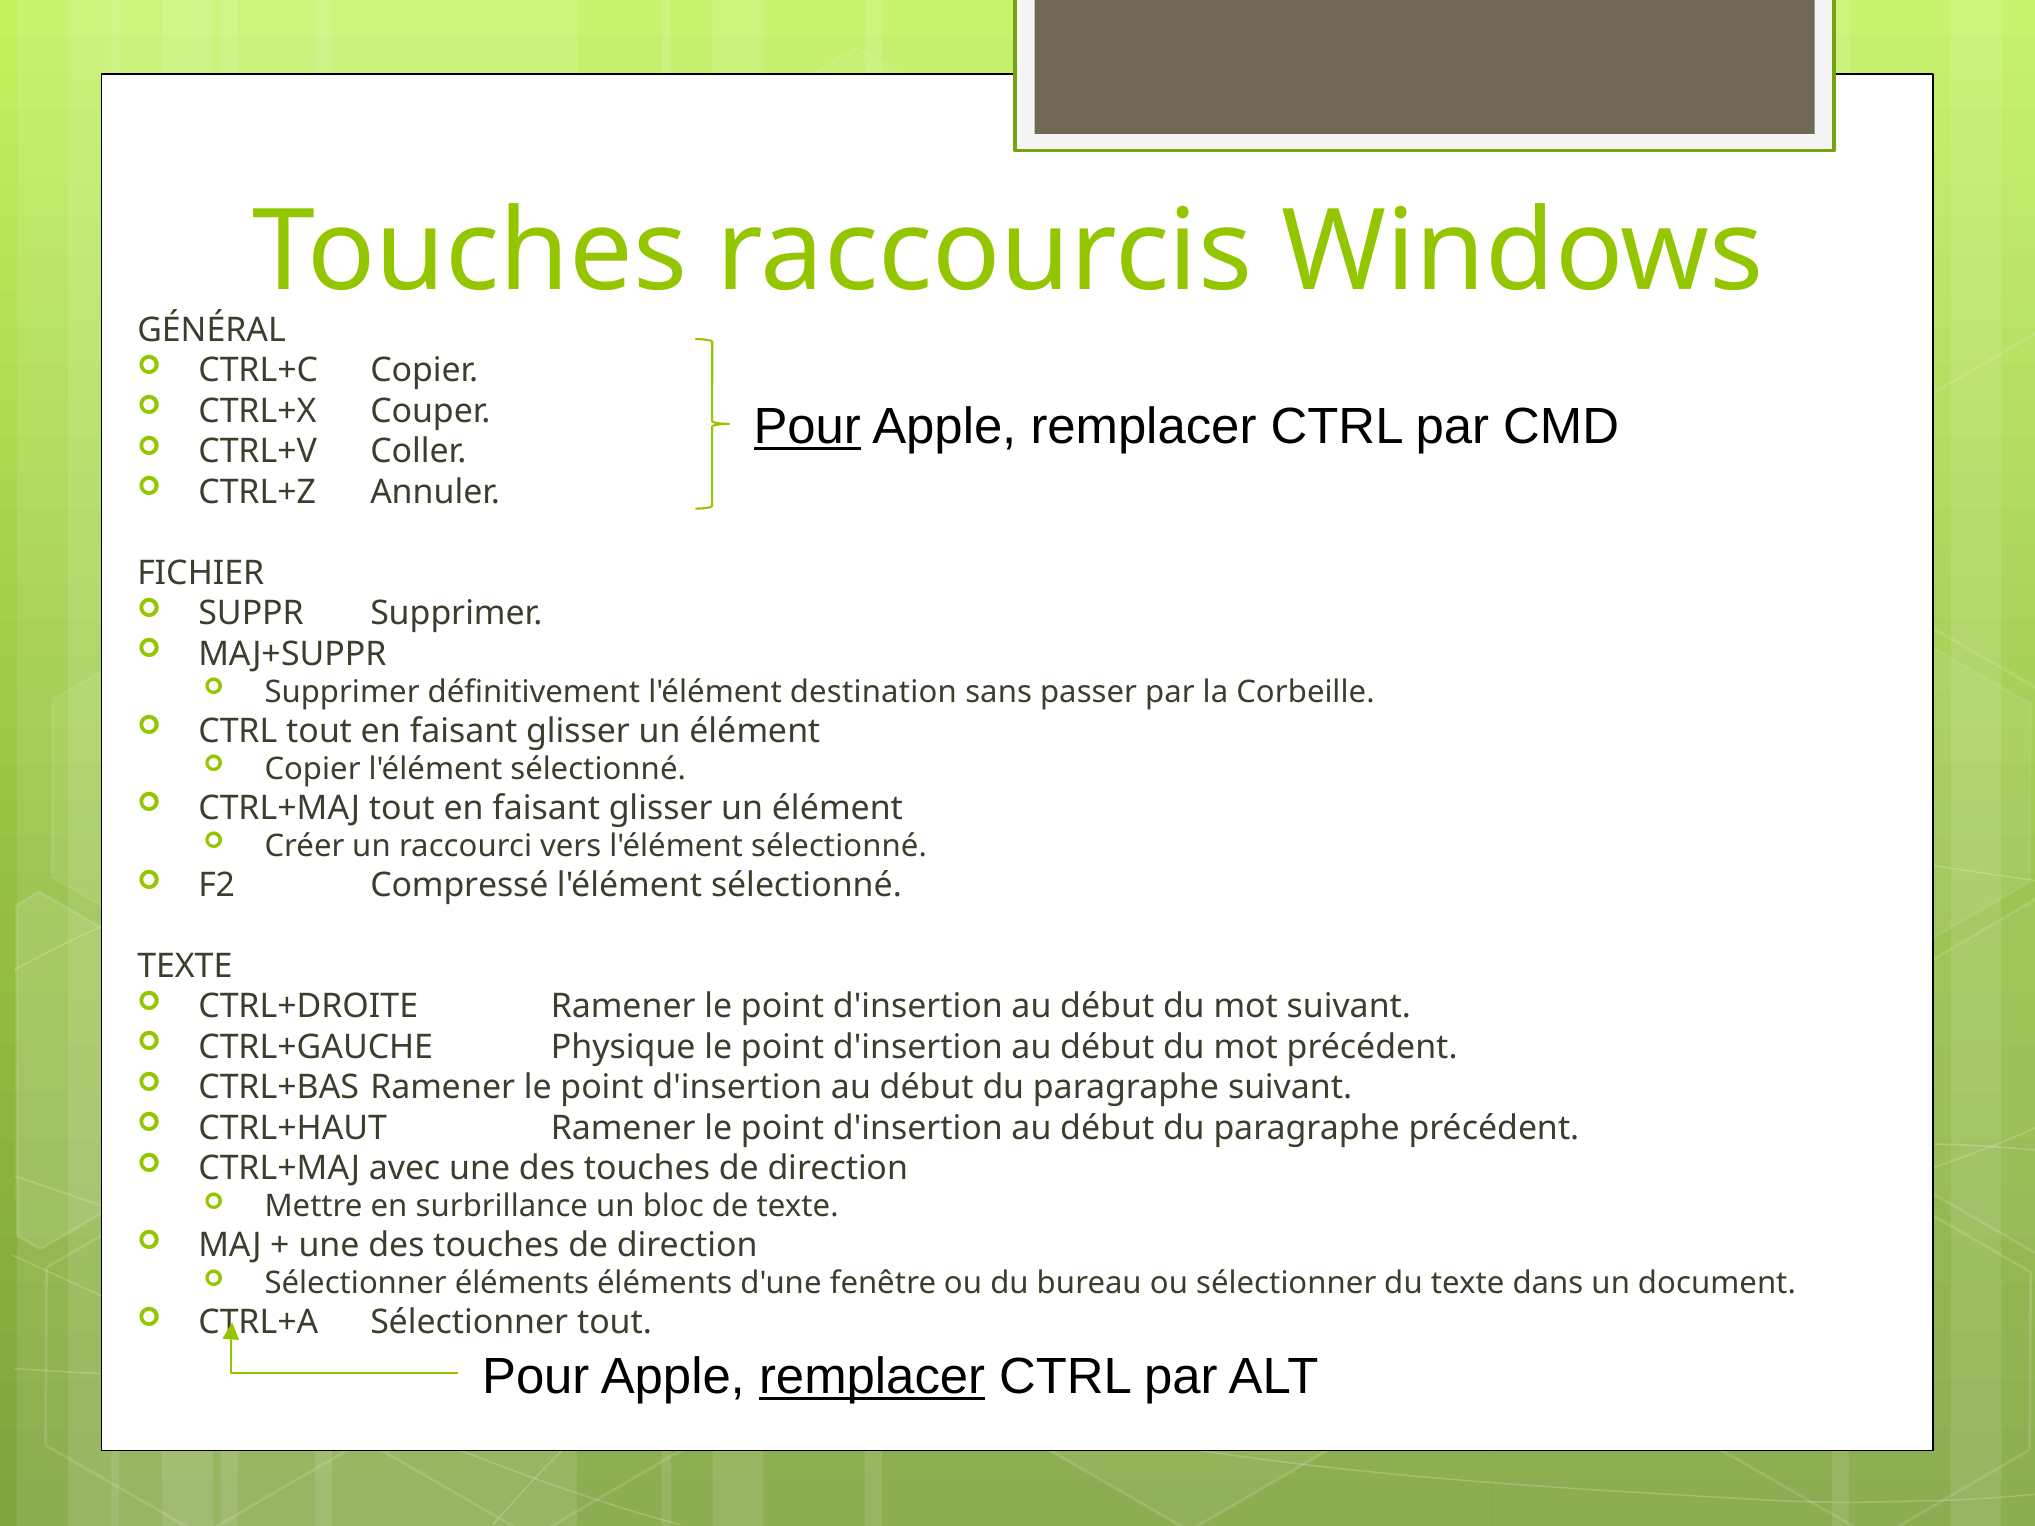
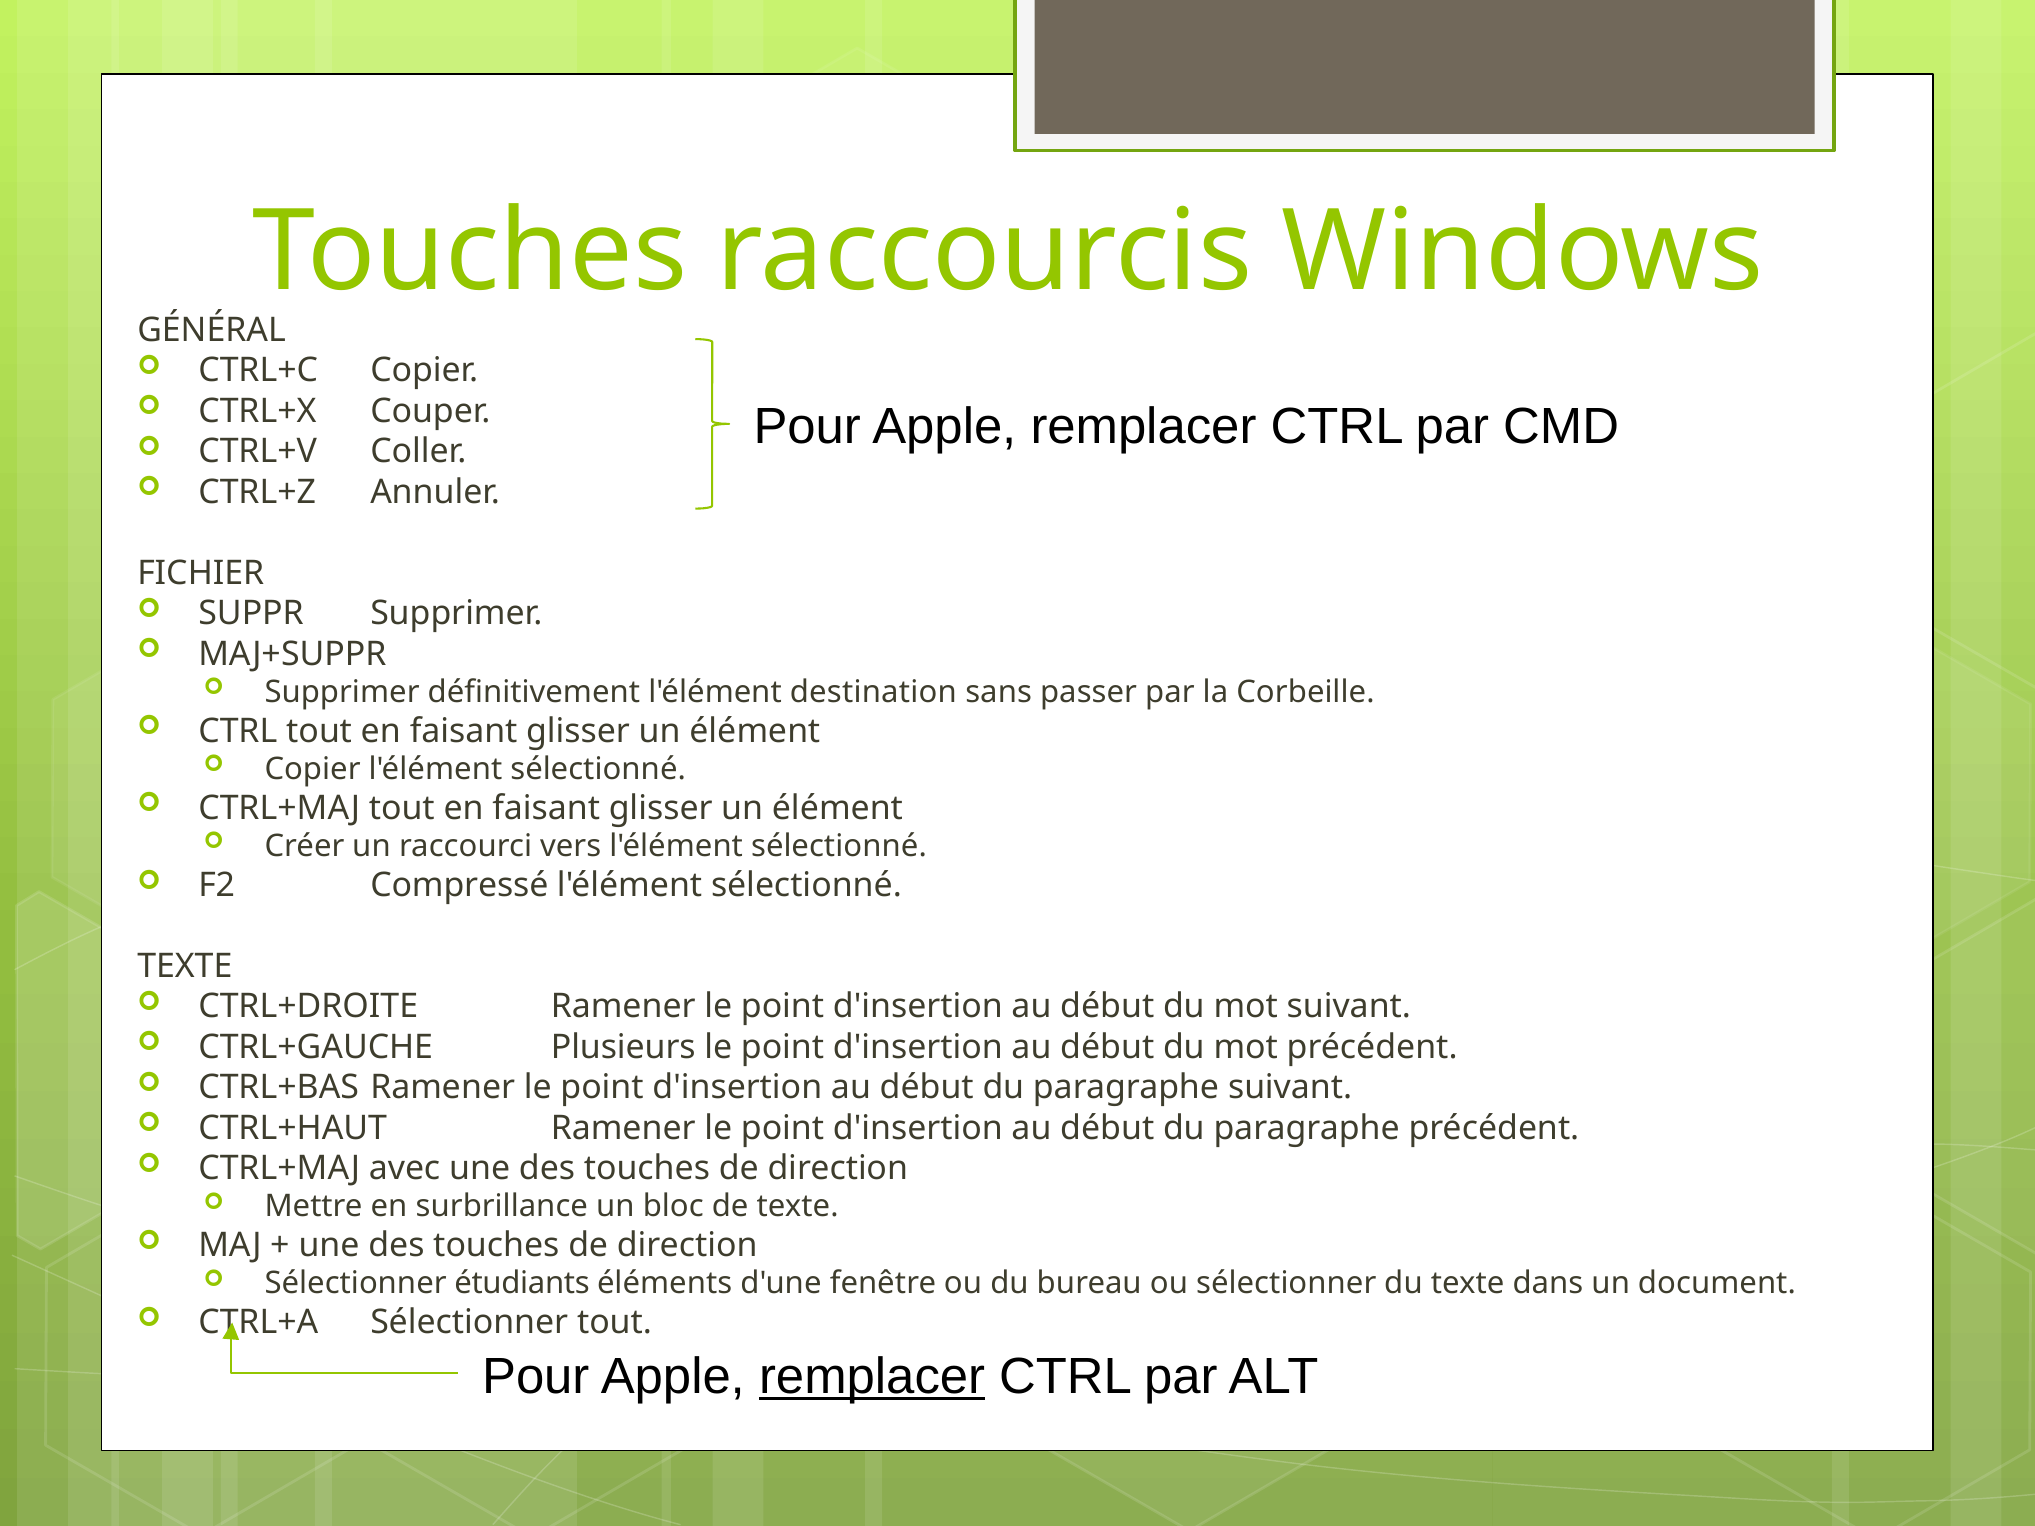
Pour underline: present -> none (807, 427)
Physique: Physique -> Plusieurs (623, 1047)
Sélectionner éléments: éléments -> étudiants (522, 1284)
